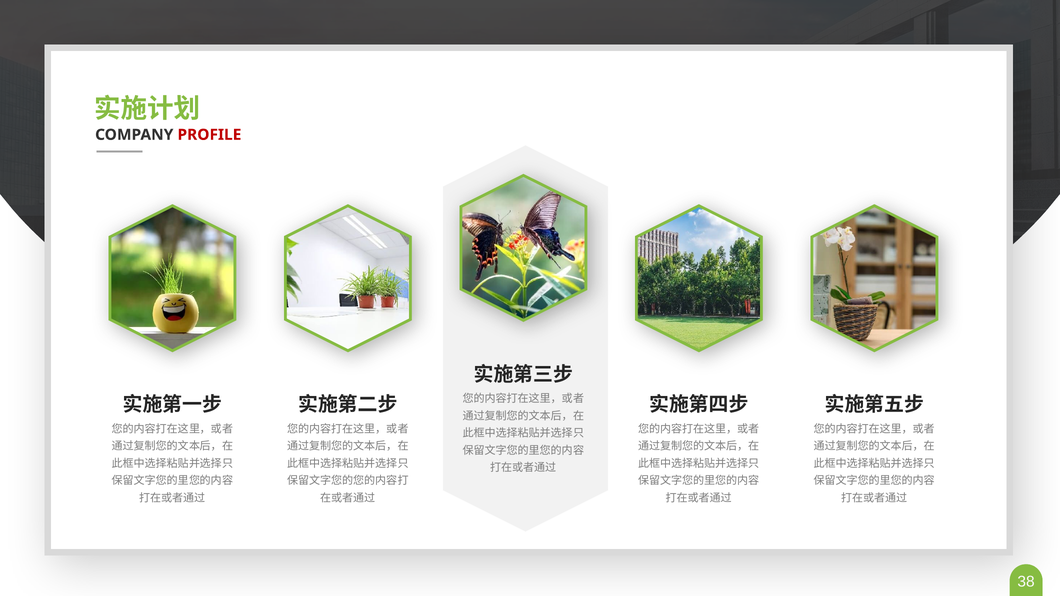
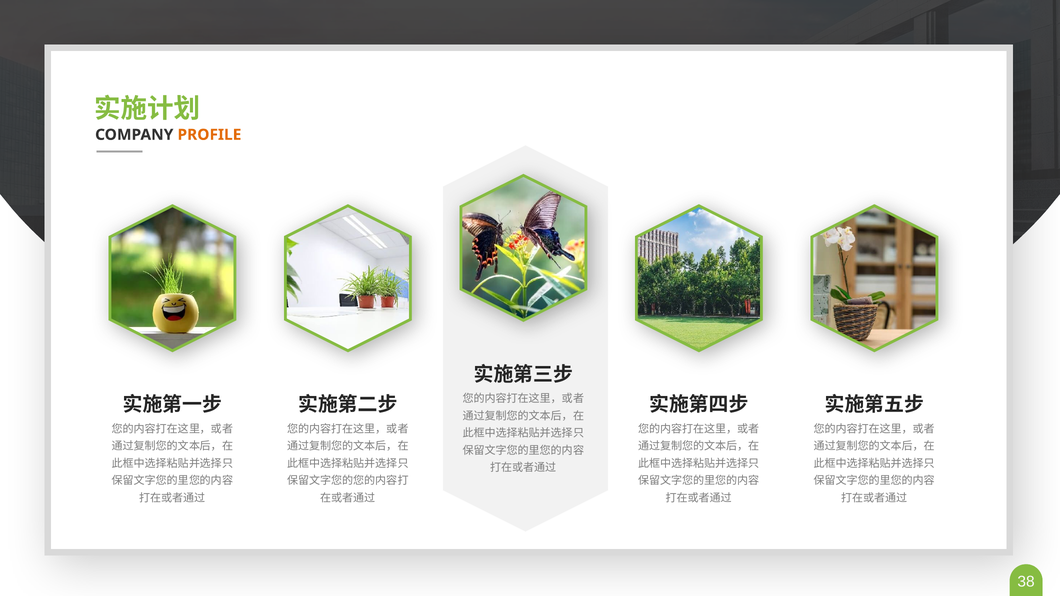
PROFILE colour: red -> orange (209, 135)
